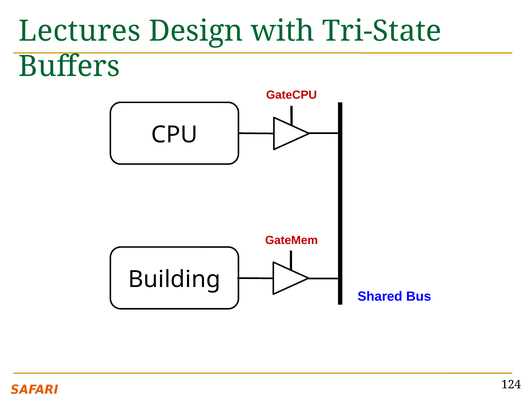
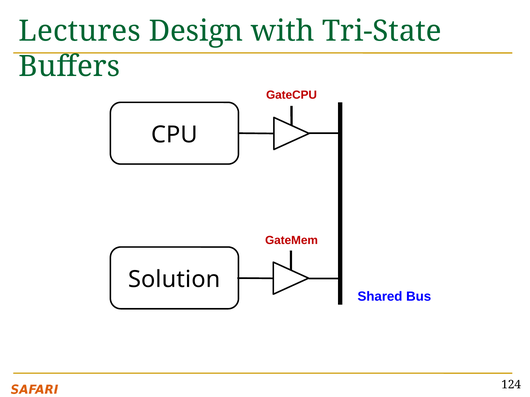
Building: Building -> Solution (174, 280)
